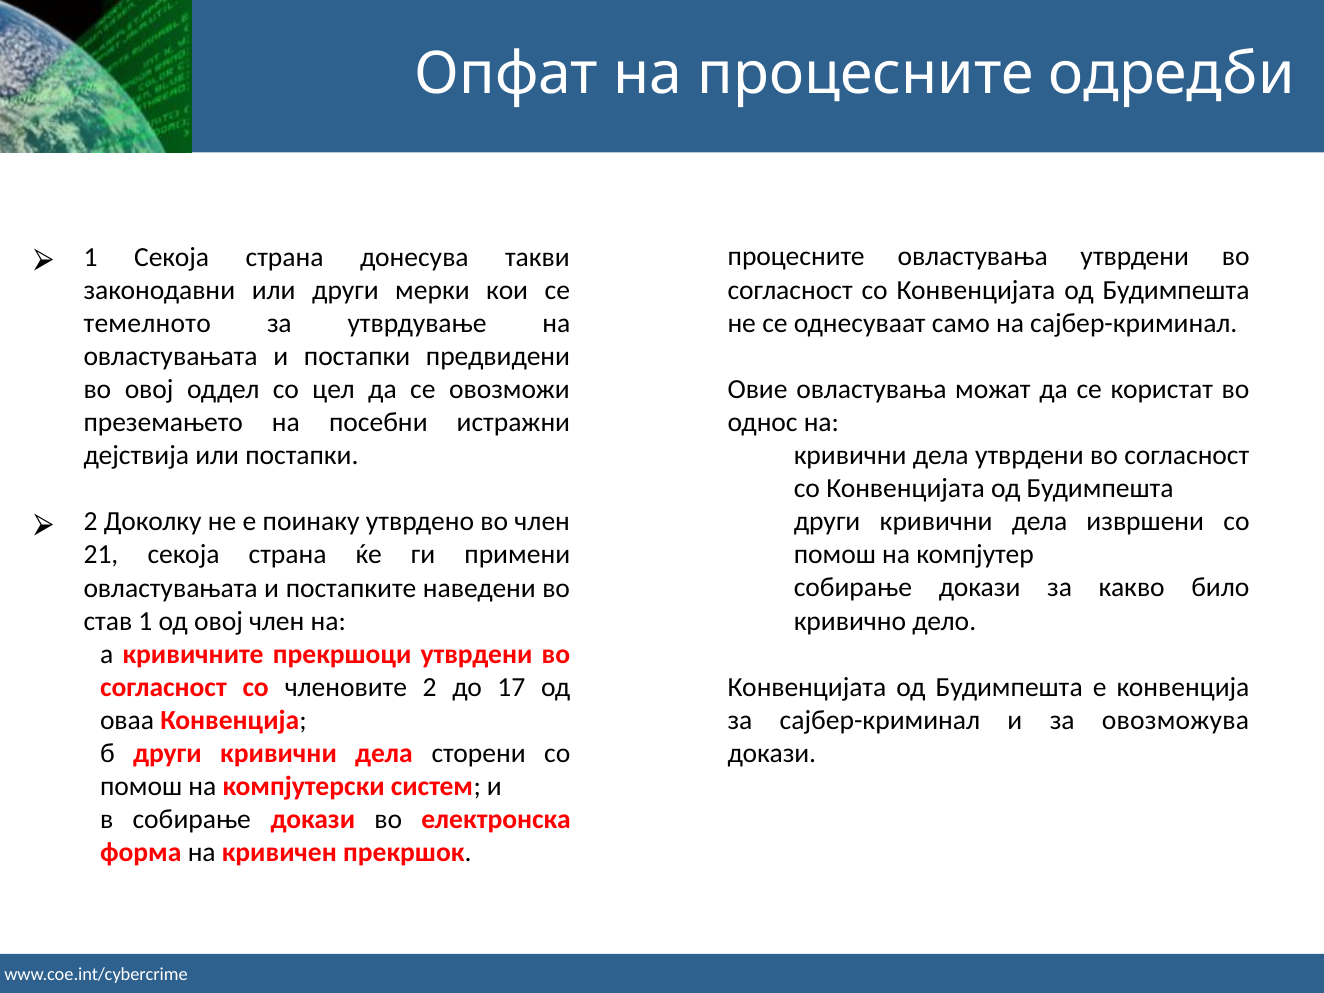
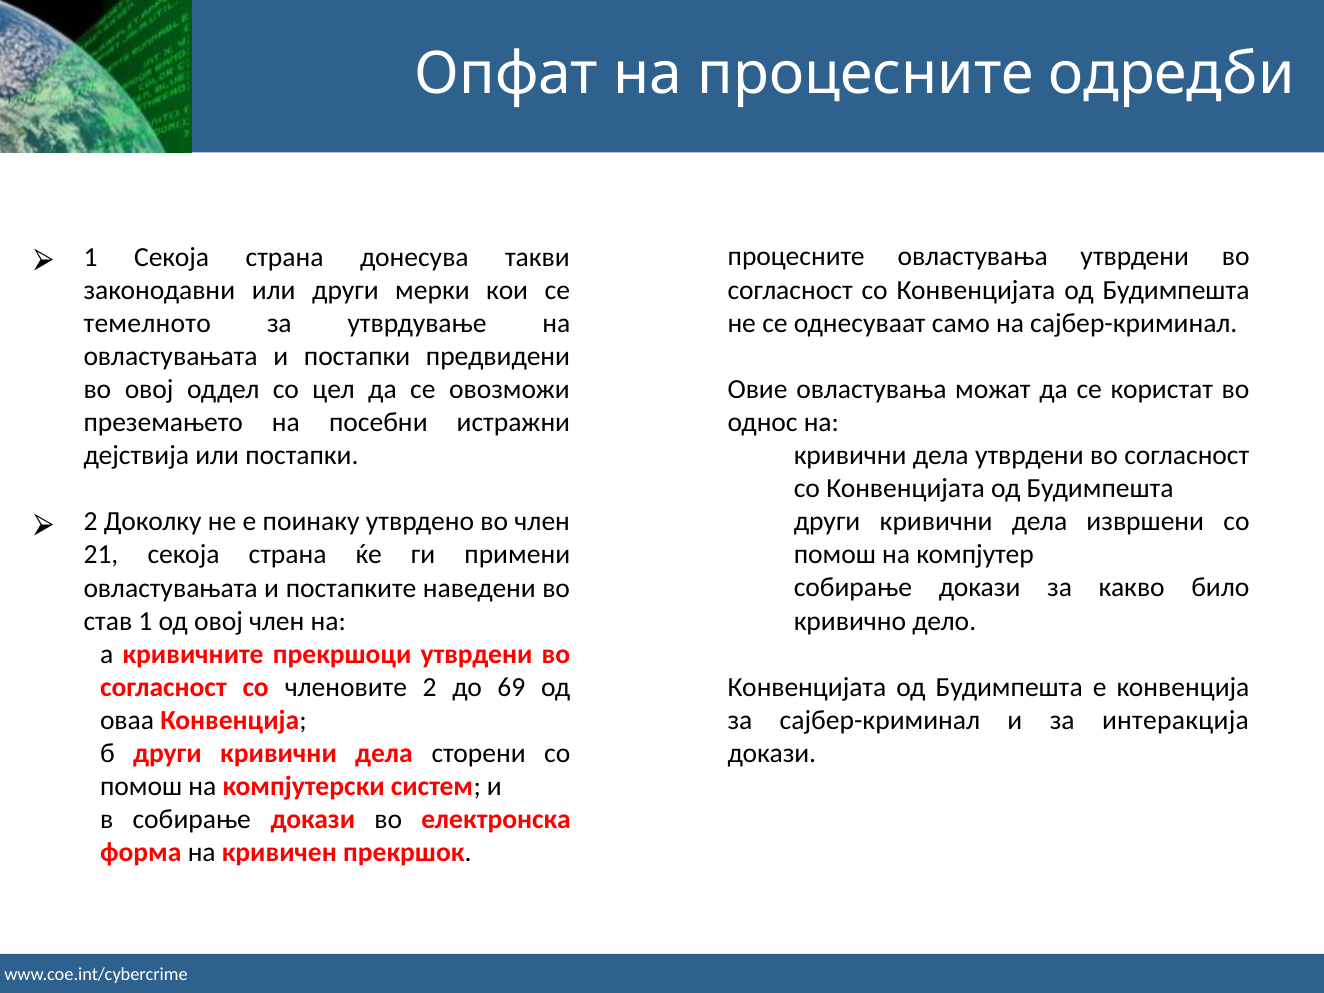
17: 17 -> 69 (511, 687)
овозможува: овозможува -> интеракција (1175, 720)
